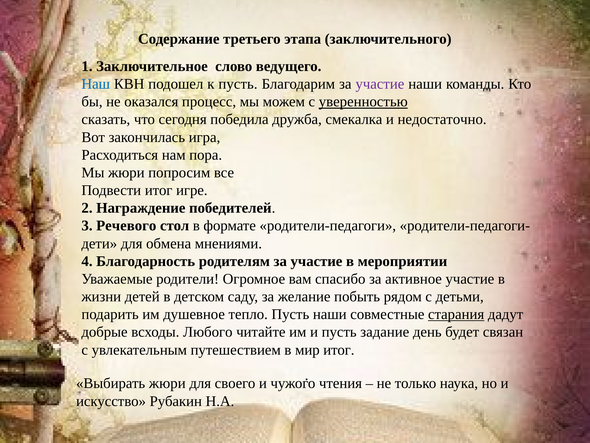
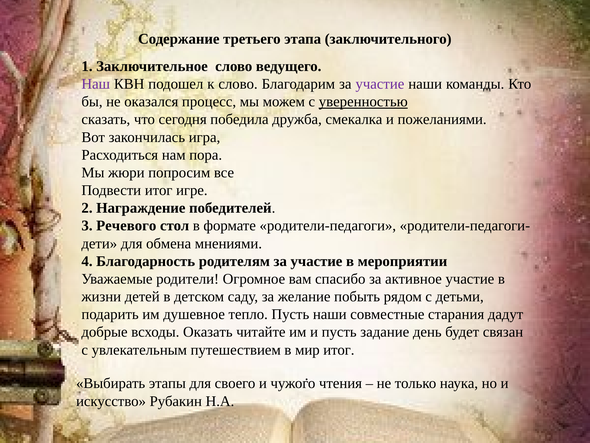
Наш colour: blue -> purple (96, 84)
к пусть: пусть -> слово (238, 84)
недостаточно: недостаточно -> пожеланиями (442, 119)
старания underline: present -> none (456, 314)
Любого: Любого -> Оказать (208, 332)
Выбирать жюри: жюри -> этапы (167, 383)
